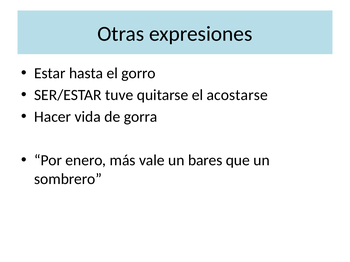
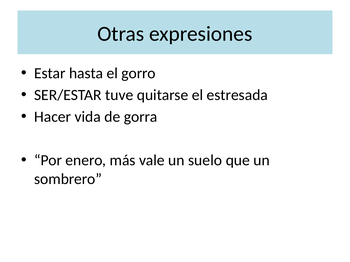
acostarse: acostarse -> estresada (237, 95)
bares: bares -> suelo (205, 161)
